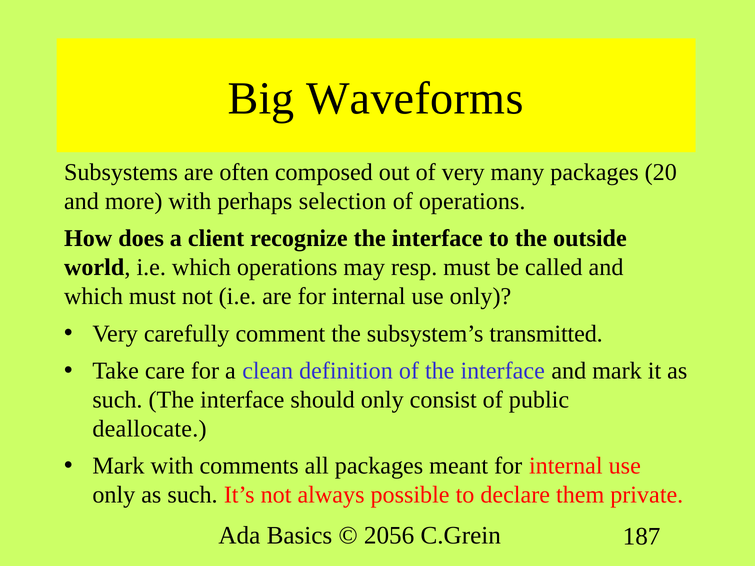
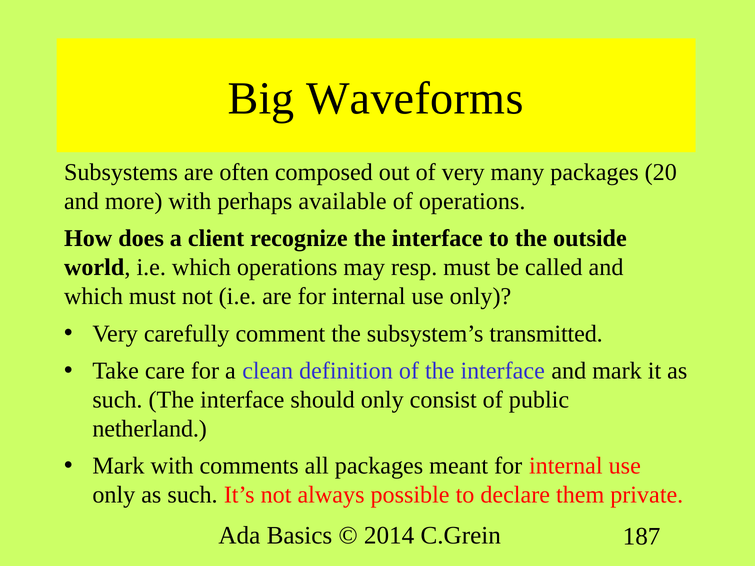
selection: selection -> available (343, 201)
deallocate: deallocate -> netherland (150, 429)
2056: 2056 -> 2014 (389, 536)
